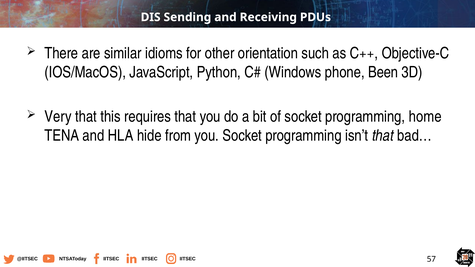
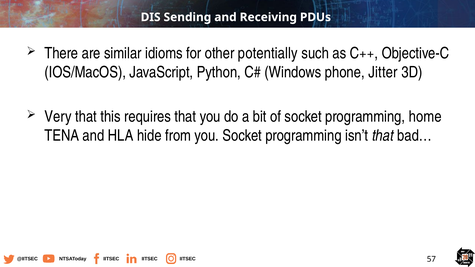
orientation: orientation -> potentially (268, 53)
Been: Been -> Jitter (383, 72)
